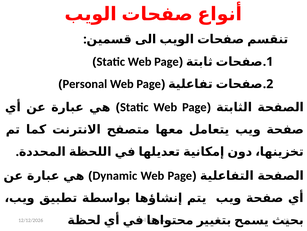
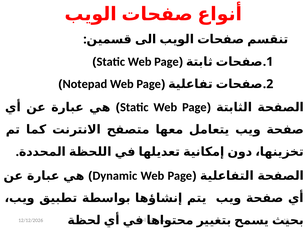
Personal: Personal -> Notepad (85, 84)
